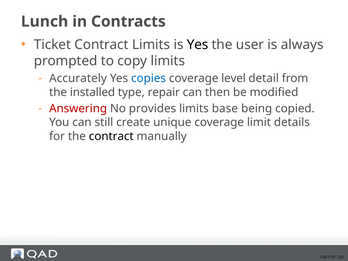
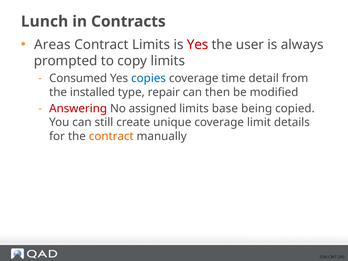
Ticket: Ticket -> Areas (52, 45)
Yes colour: black -> red (198, 45)
Accurately: Accurately -> Consumed (78, 78)
level: level -> time (234, 78)
provides: provides -> assigned (153, 108)
contract colour: black -> orange (111, 136)
